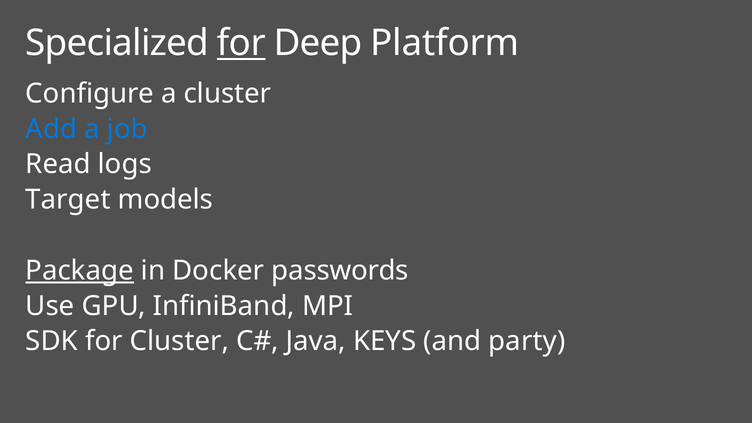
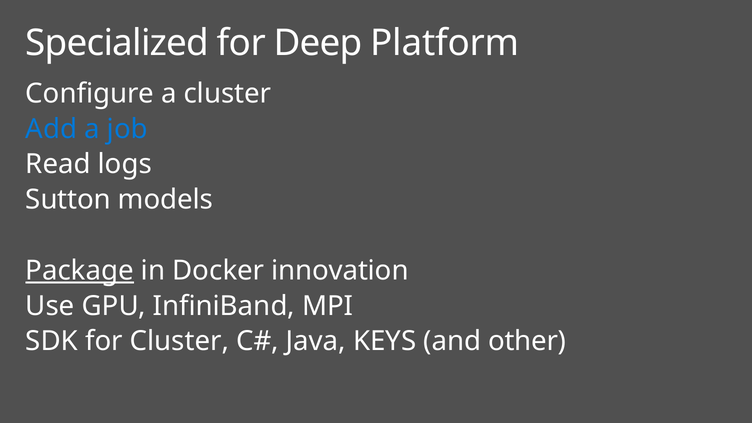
for underline: present -> none (241, 43)
Target: Target -> Sutton (68, 200)
passwords: passwords -> innovation (340, 270)
party: party -> other (527, 341)
